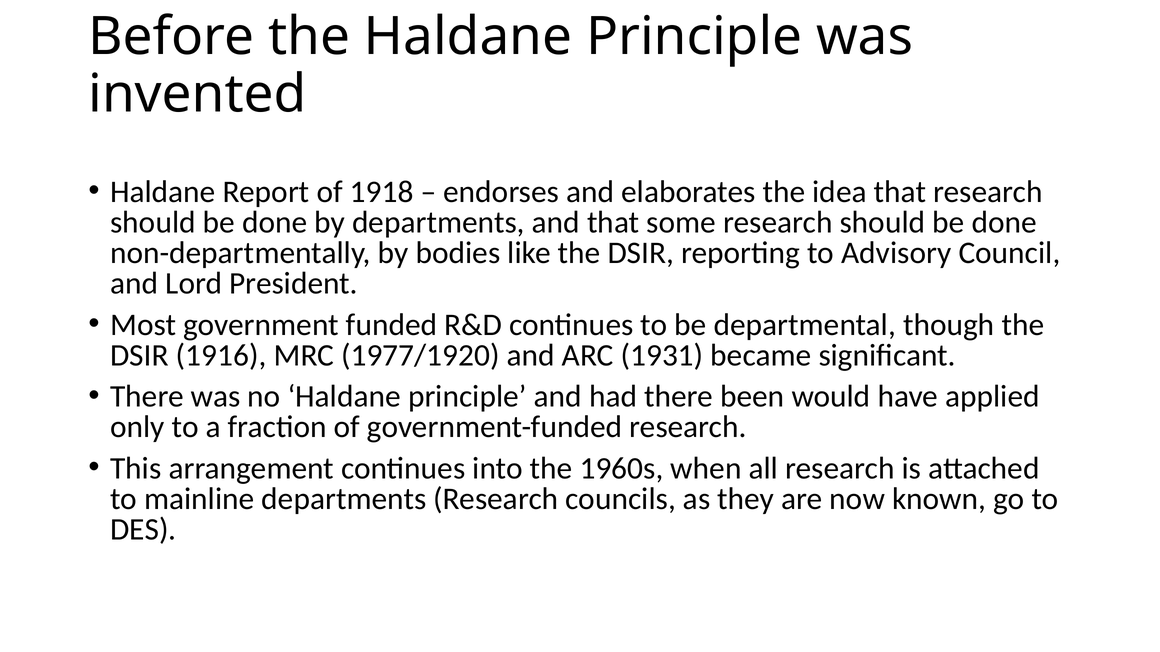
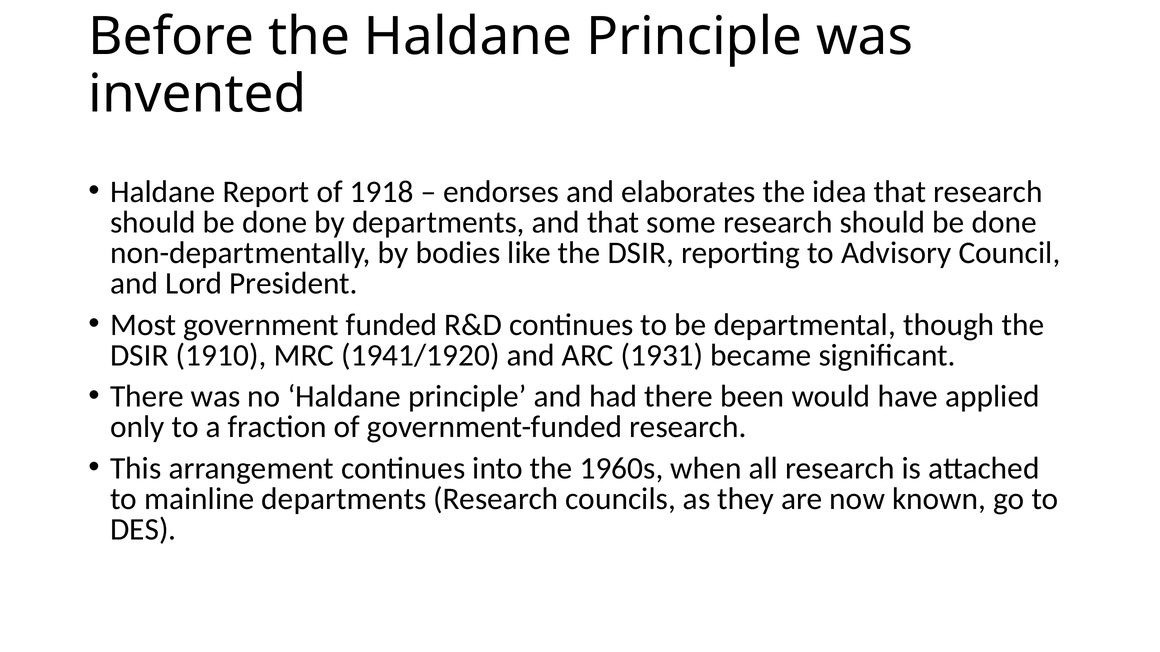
1916: 1916 -> 1910 (221, 356)
1977/1920: 1977/1920 -> 1941/1920 (420, 356)
